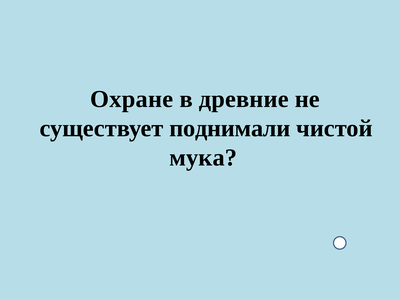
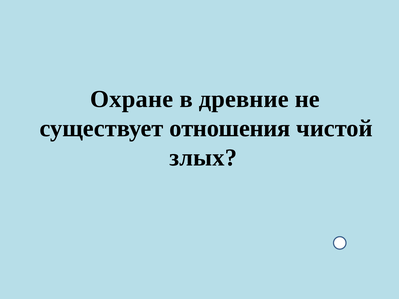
поднимали: поднимали -> отношения (230, 128)
мука: мука -> злых (203, 158)
